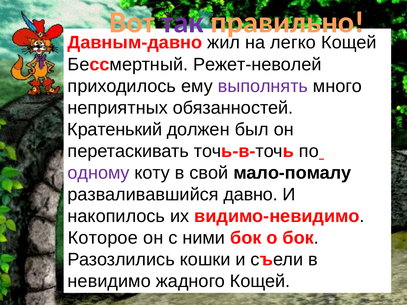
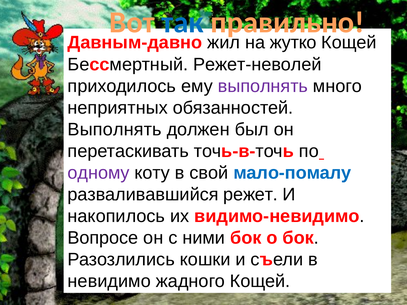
так colour: purple -> blue (183, 22)
легко: легко -> жутко (293, 43)
Кратенький: Кратенький -> Выполнять (115, 130)
мало-помалу colour: black -> blue (292, 173)
давно: давно -> режет (251, 195)
Которое: Которое -> Вопросе (103, 238)
